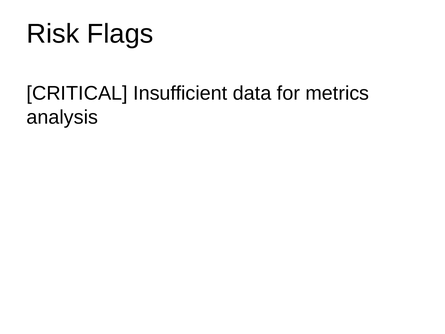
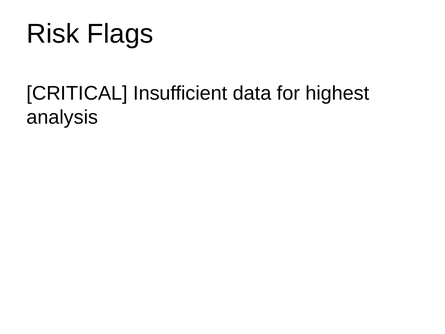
metrics: metrics -> highest (337, 93)
